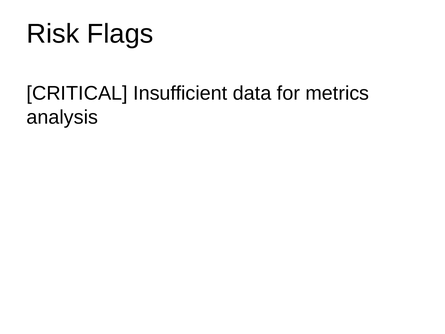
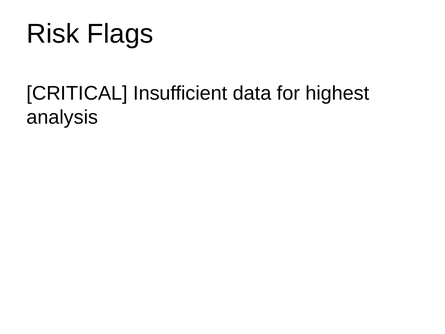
metrics: metrics -> highest (337, 93)
